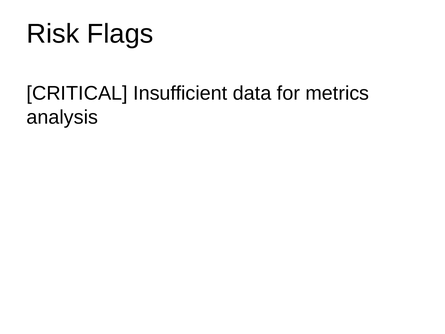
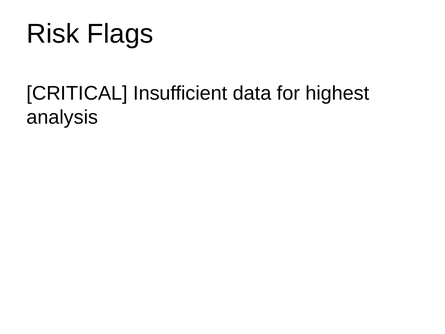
metrics: metrics -> highest (337, 93)
